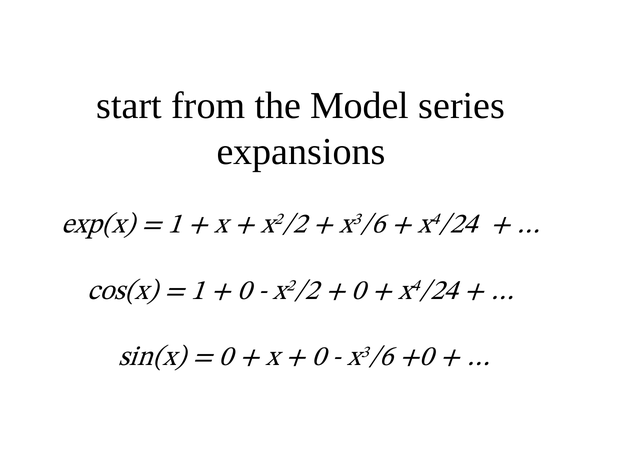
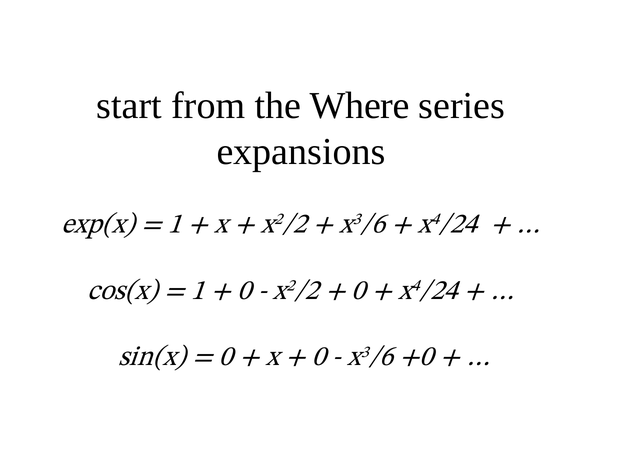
Model: Model -> Where (360, 106)
